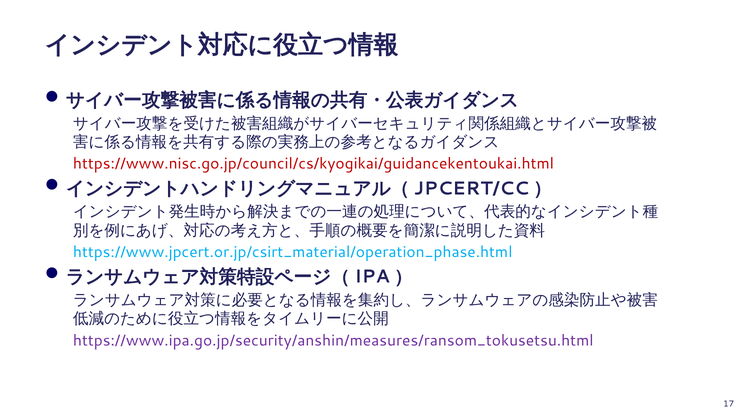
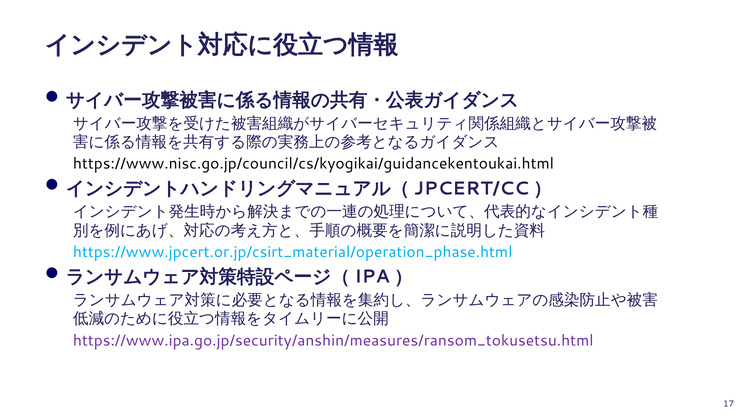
https://www.nisc.go.jp/council/cs/kyogikai/guidancekentoukai.html colour: red -> black (313, 164)
